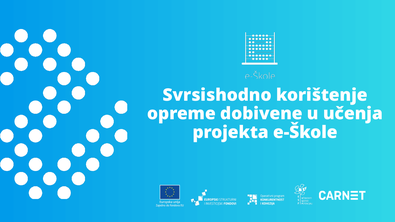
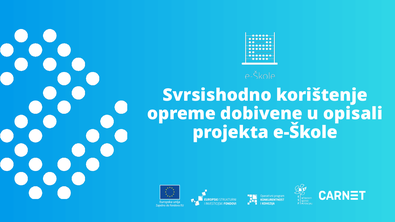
učenja: učenja -> opisali (353, 114)
